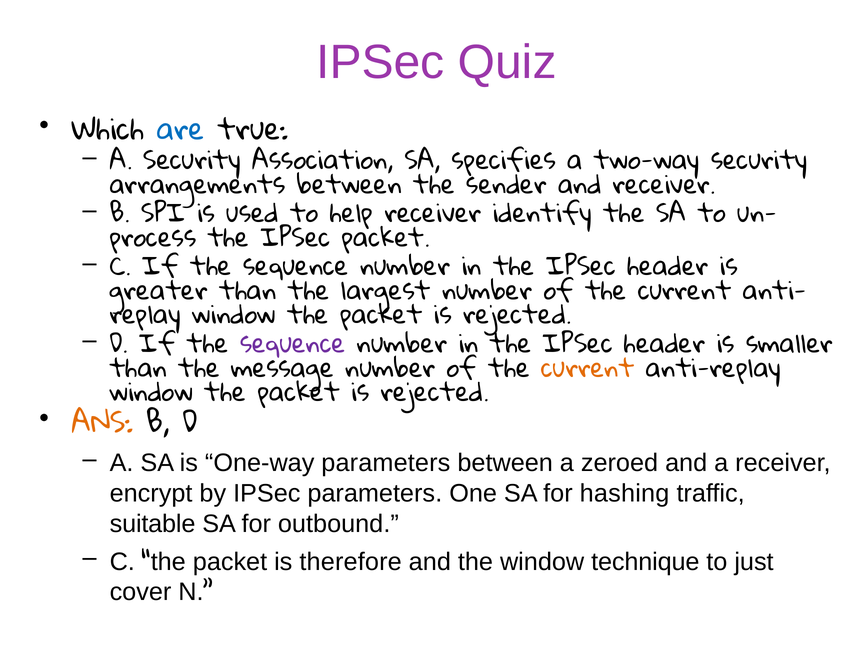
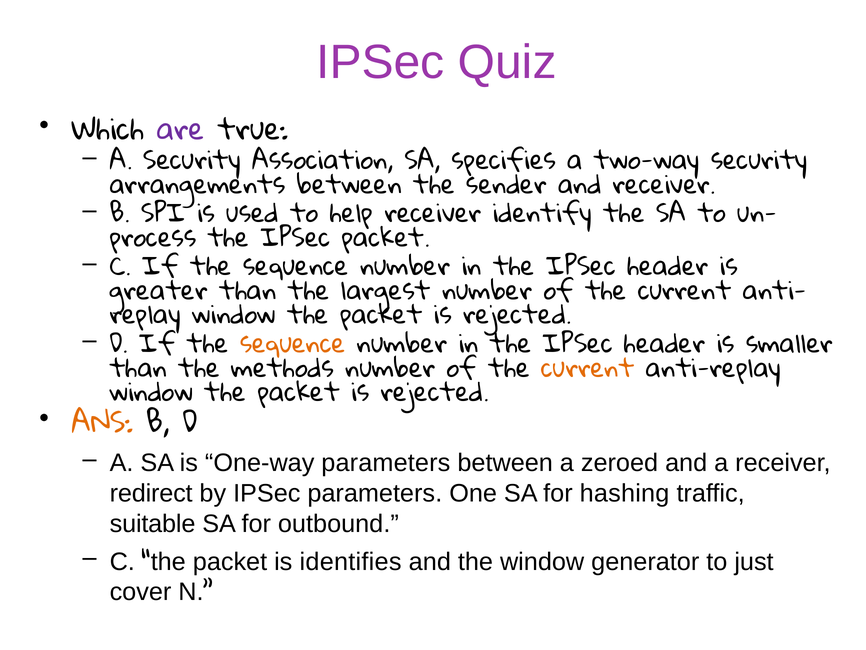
are colour: blue -> purple (181, 130)
sequence colour: purple -> orange (293, 344)
message: message -> methods (283, 368)
encrypt: encrypt -> redirect (151, 493)
therefore: therefore -> identifies (351, 561)
technique: technique -> generator (645, 561)
